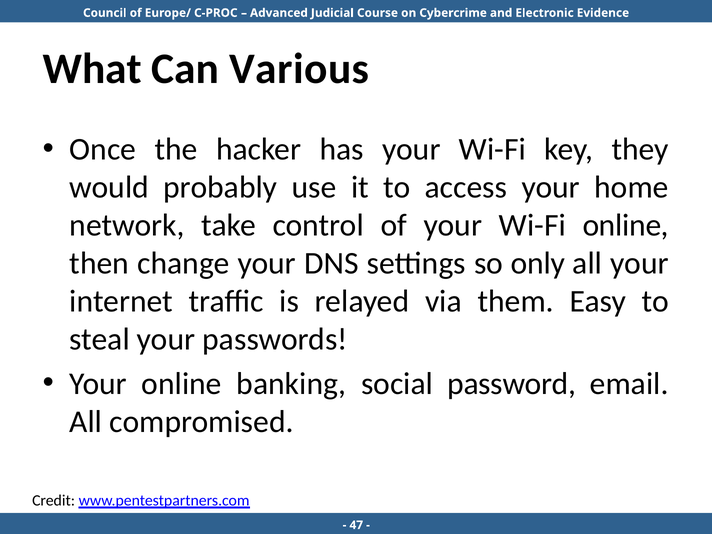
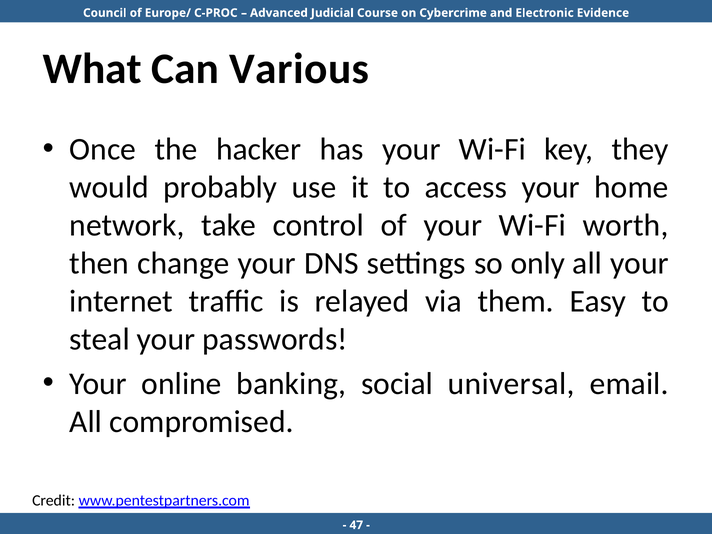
Wi-Fi online: online -> worth (626, 225)
password: password -> universal (511, 384)
